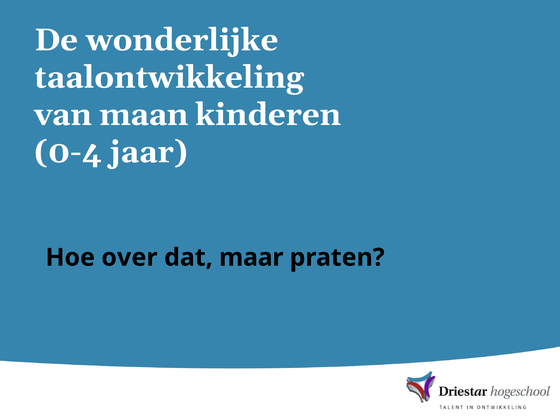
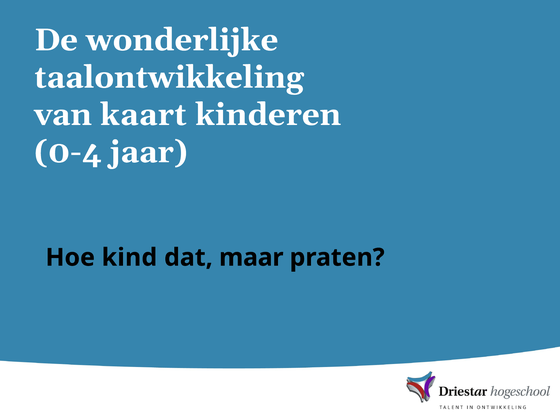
maan: maan -> kaart (143, 115)
over: over -> kind (129, 257)
